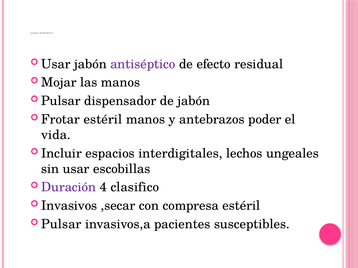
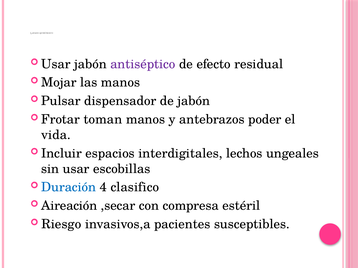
Frotar estéril: estéril -> toman (103, 120)
Duración colour: purple -> blue (69, 188)
Invasivos: Invasivos -> Aireación (69, 206)
Pulsar: Pulsar -> Riesgo (61, 225)
